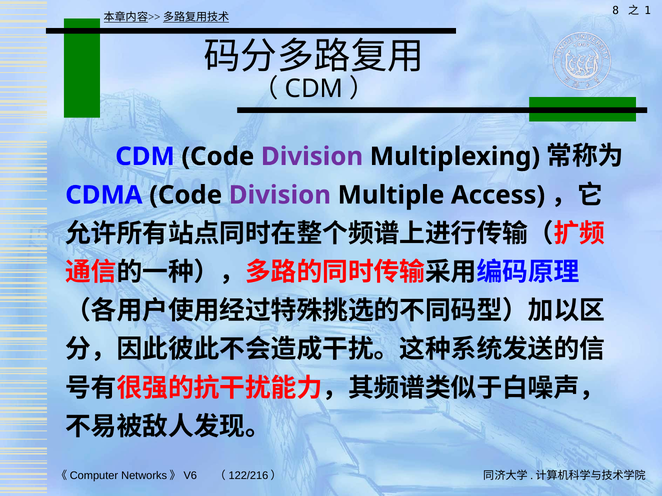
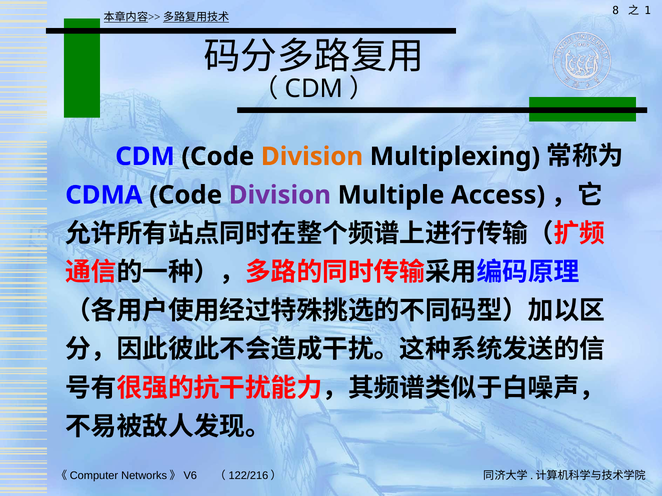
Division colour: purple -> orange (312, 157)
